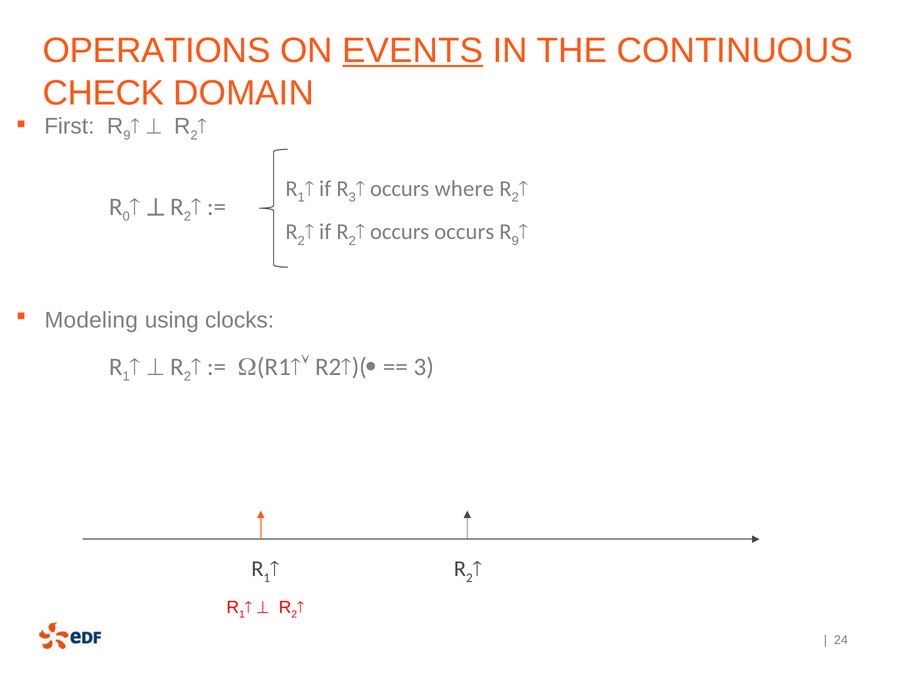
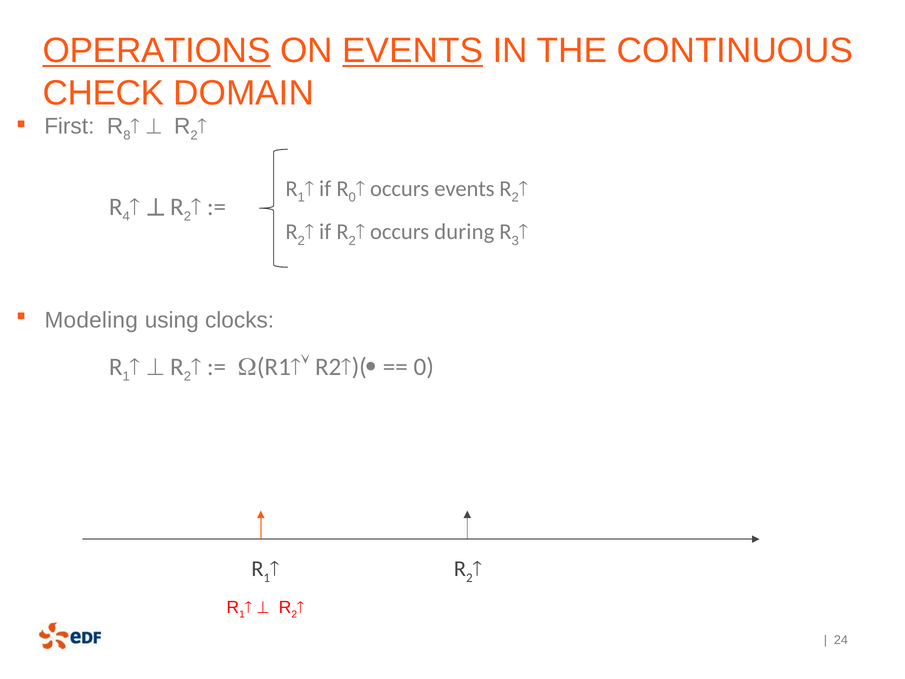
OPERATIONS underline: none -> present (157, 51)
9: 9 -> 8 (127, 135)
3: 3 -> 0 (352, 197)
occurs where: where -> events (464, 188)
0: 0 -> 4 (126, 217)
occurs occurs: occurs -> during (464, 232)
9: 9 -> 3 (515, 241)
3: 3 -> 0 (424, 367)
